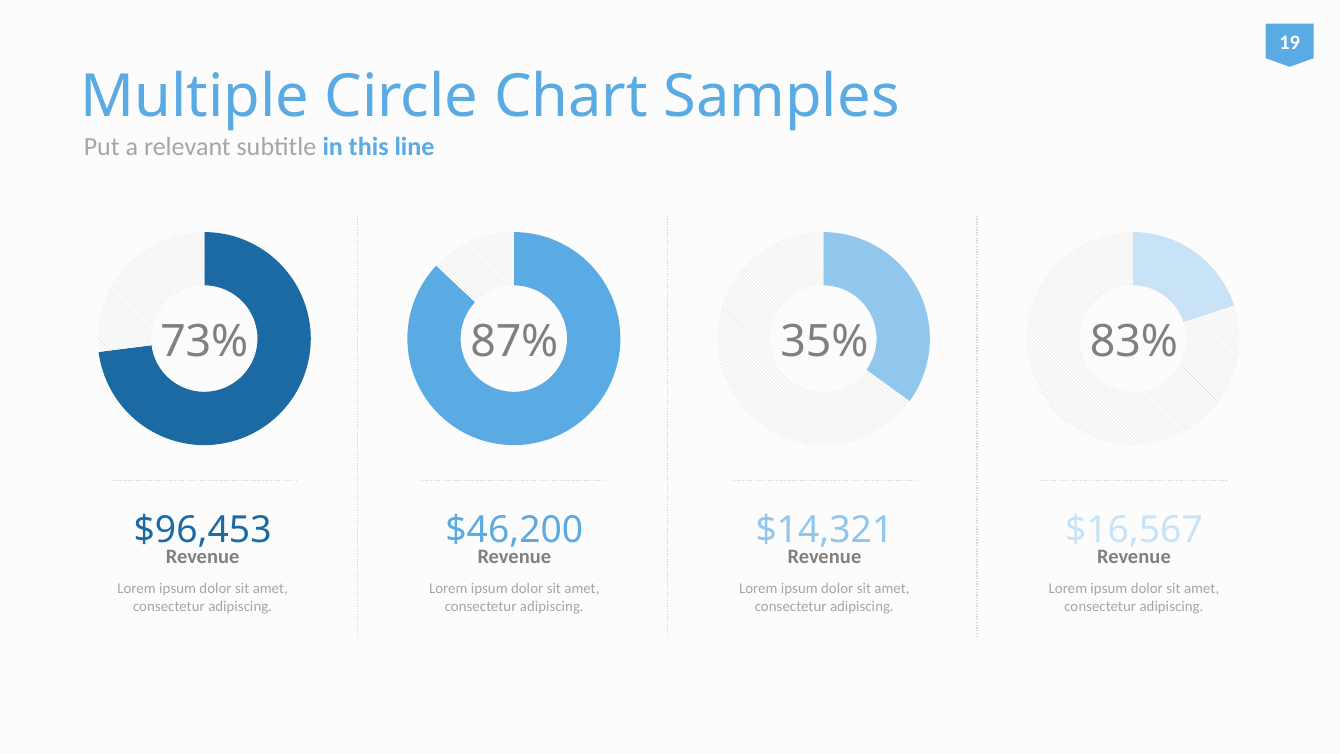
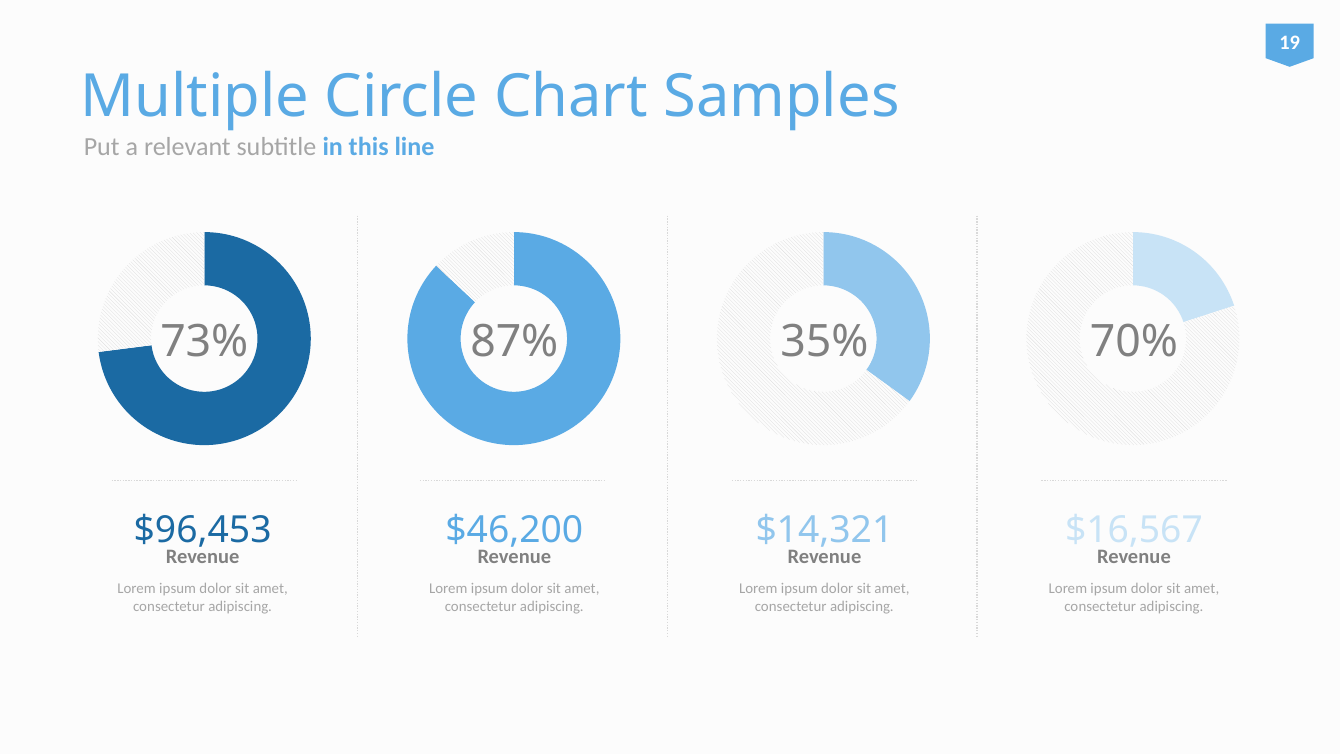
83%: 83% -> 70% (1134, 341)
